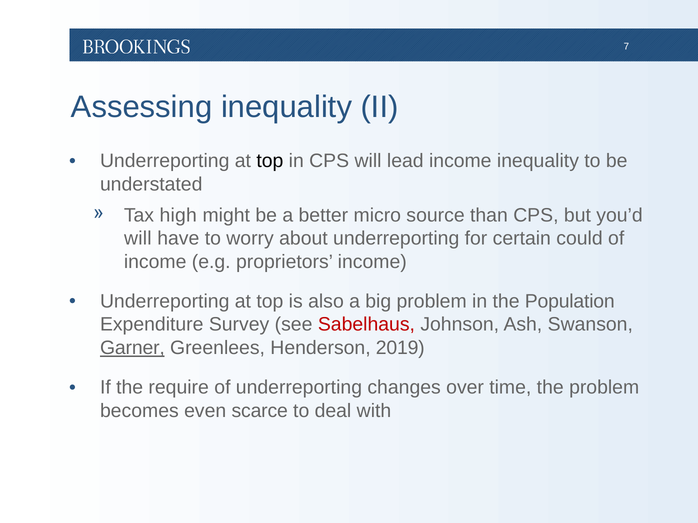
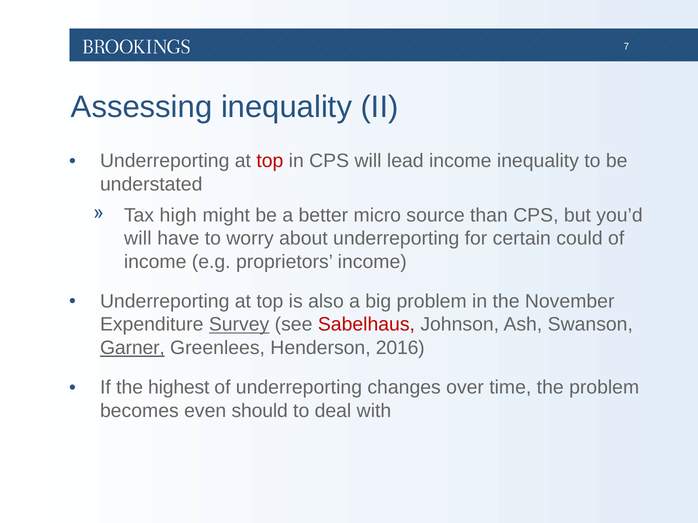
top colour: black -> red (270, 161)
Population: Population -> November (570, 302)
Survey underline: none -> present (239, 325)
2019: 2019 -> 2016 (400, 348)
require: require -> highest (179, 388)
scarce: scarce -> should (260, 411)
